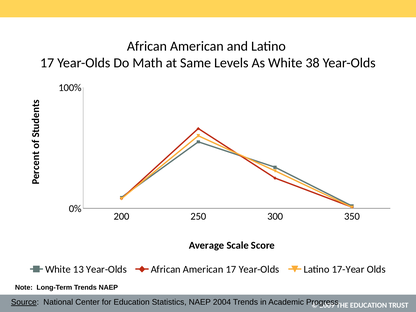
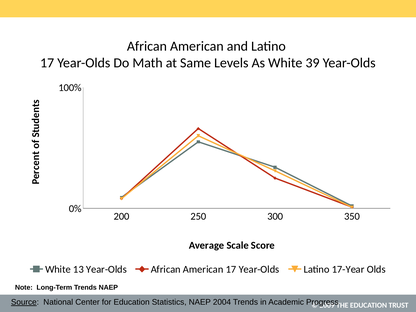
38: 38 -> 39 (313, 63)
